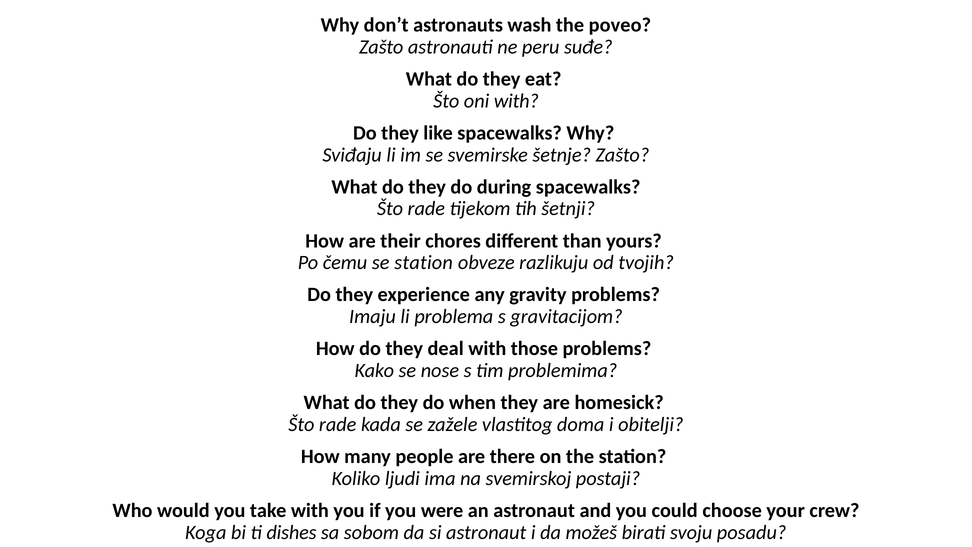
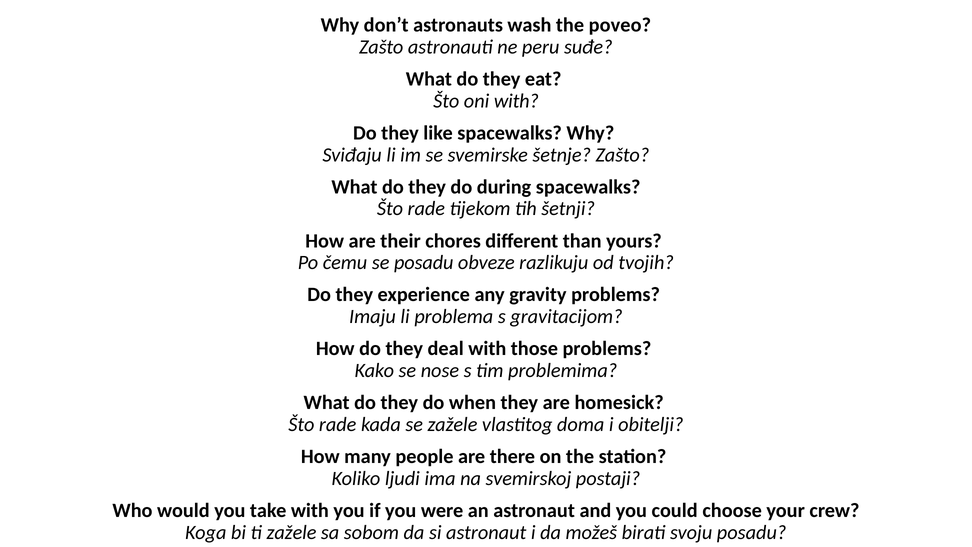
se station: station -> posadu (424, 263)
ti dishes: dishes -> zažele (291, 532)
